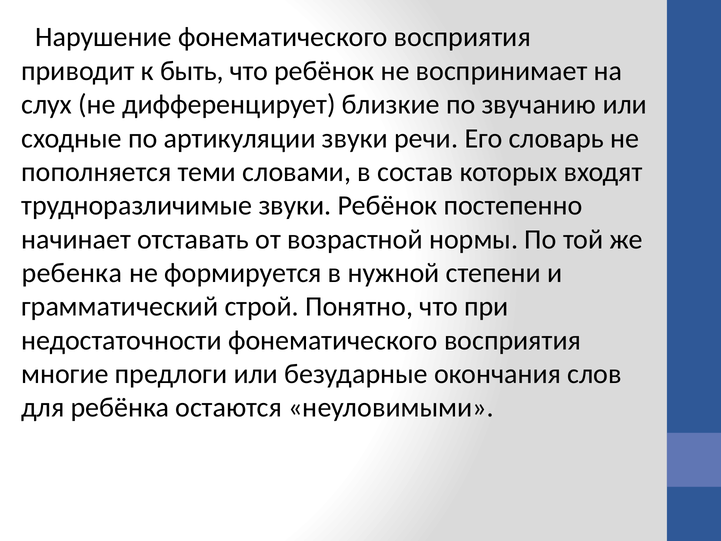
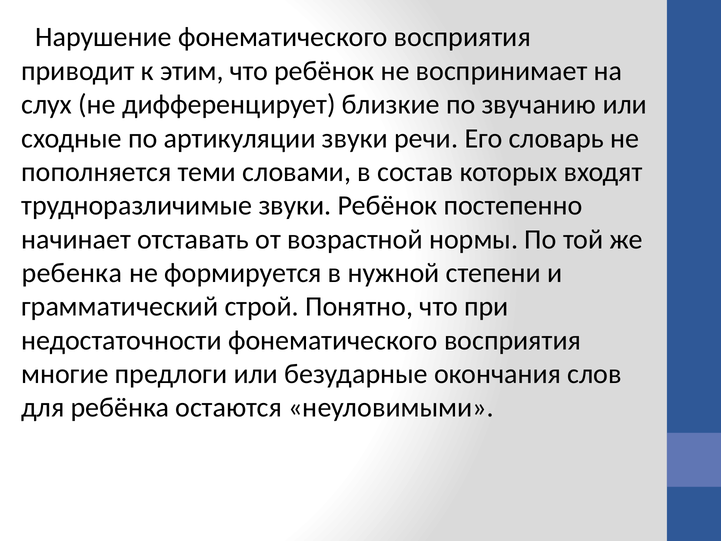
быть: быть -> этим (192, 71)
